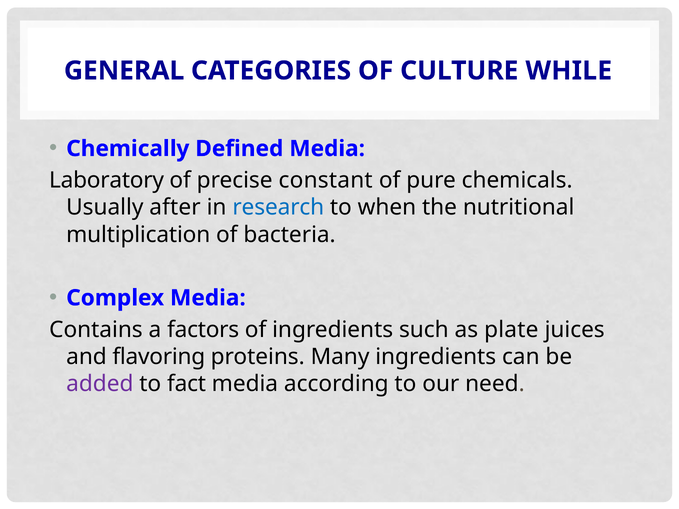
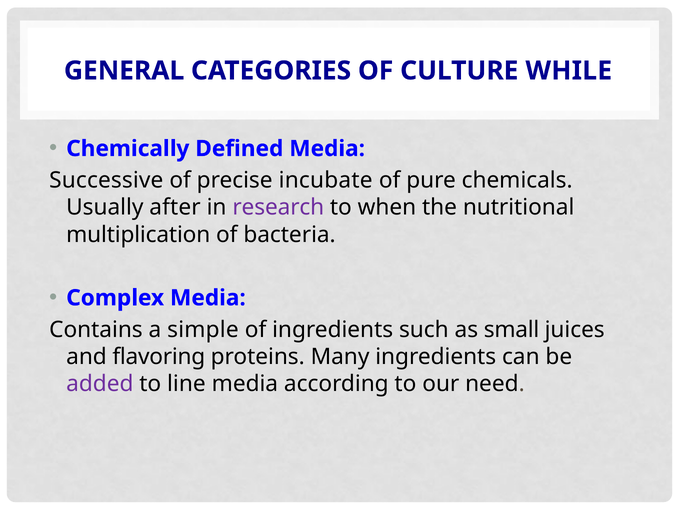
Laboratory: Laboratory -> Successive (106, 180)
constant: constant -> incubate (326, 180)
research colour: blue -> purple (278, 208)
factors: factors -> simple (203, 330)
plate: plate -> small (512, 330)
fact: fact -> line (186, 384)
